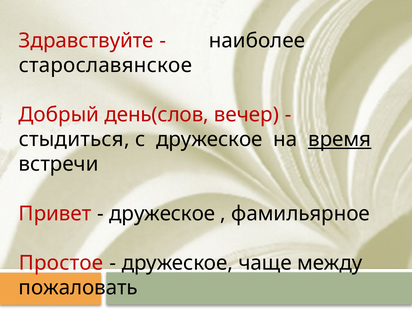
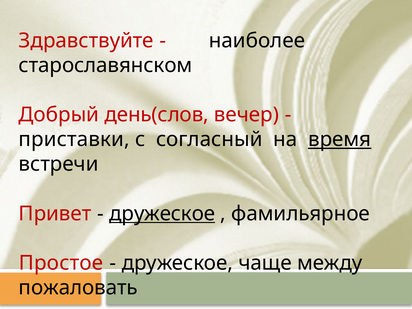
старославянское: старославянское -> старославянском (106, 65)
стыдиться: стыдиться -> приставки (74, 139)
с дружеское: дружеское -> согласный (209, 139)
дружеское underline: none -> present (162, 214)
